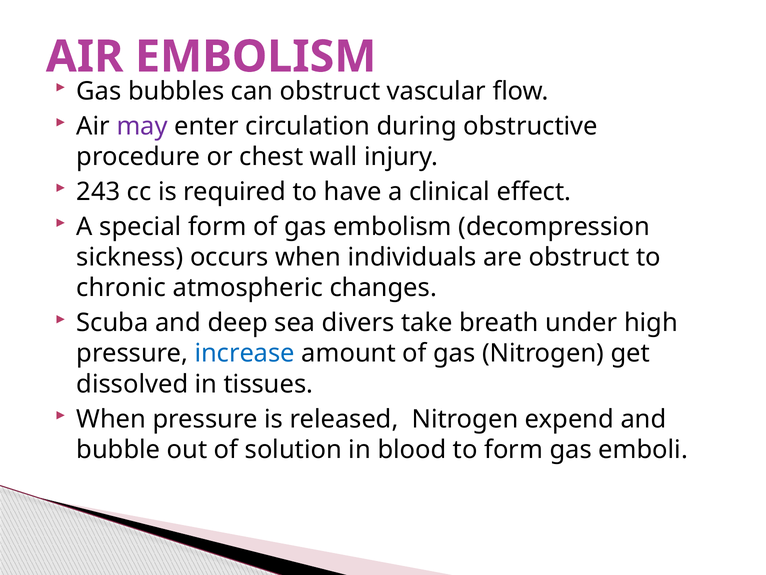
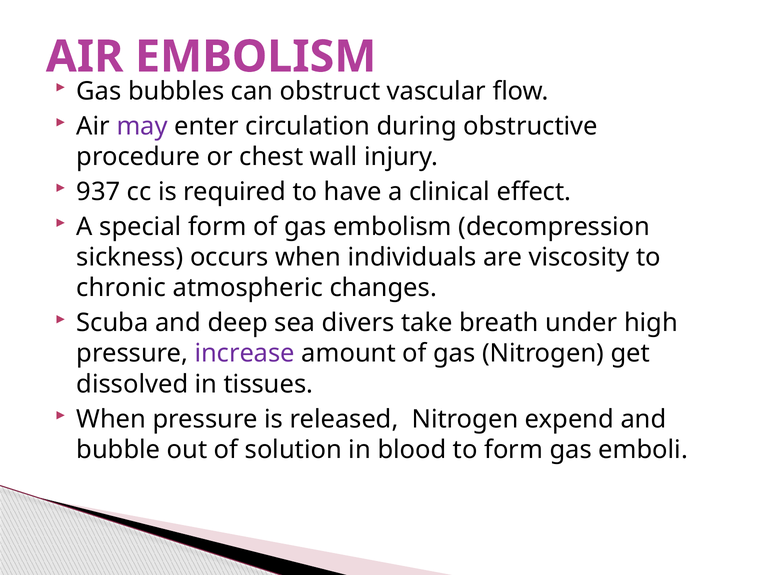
243: 243 -> 937 (98, 192)
are obstruct: obstruct -> viscosity (579, 257)
increase colour: blue -> purple (245, 353)
